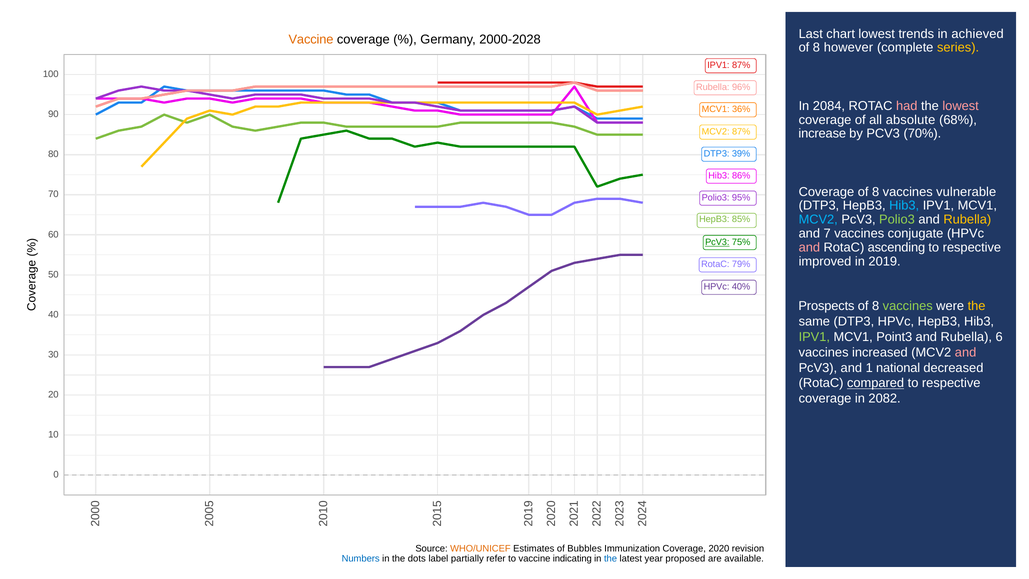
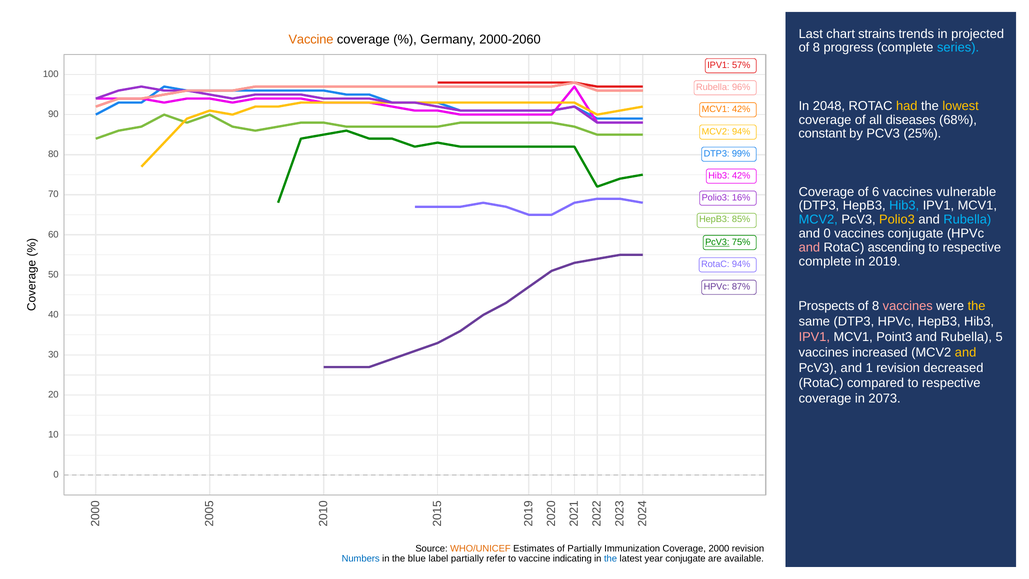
chart lowest: lowest -> strains (877, 34)
achieved: achieved -> projected (978, 34)
2000-2028: 2000-2028 -> 2000-2060 (510, 40)
however: however -> progress (848, 48)
series colour: yellow -> light blue (958, 48)
IPV1 87%: 87% -> 57% (741, 65)
2084: 2084 -> 2048 (829, 106)
had colour: pink -> yellow (907, 106)
lowest colour: pink -> yellow (961, 106)
MCV1 36%: 36% -> 42% (741, 109)
absolute: absolute -> diseases (911, 120)
MCV2 87%: 87% -> 94% (741, 132)
increase: increase -> constant (822, 134)
70%: 70% -> 25% (922, 134)
39%: 39% -> 99% (741, 154)
Hib3 86%: 86% -> 42% (741, 176)
Coverage of 8: 8 -> 6 (876, 192)
95%: 95% -> 16% (741, 198)
Polio3 colour: light green -> yellow (897, 220)
Rubella colour: yellow -> light blue (967, 220)
and 7: 7 -> 0 (827, 233)
improved: improved -> complete (825, 261)
RotaC 79%: 79% -> 94% (741, 264)
40%: 40% -> 87% (741, 287)
vaccines colour: light green -> pink (908, 306)
IPV1 colour: light green -> pink (814, 337)
Rubella 6: 6 -> 5 (999, 337)
and colour: pink -> yellow (966, 352)
1 national: national -> revision (898, 368)
compared underline: present -> none (876, 383)
2082: 2082 -> 2073 (885, 399)
of Bubbles: Bubbles -> Partially (585, 548)
2020: 2020 -> 2000 (719, 548)
dots: dots -> blue (417, 559)
year proposed: proposed -> conjugate (685, 559)
